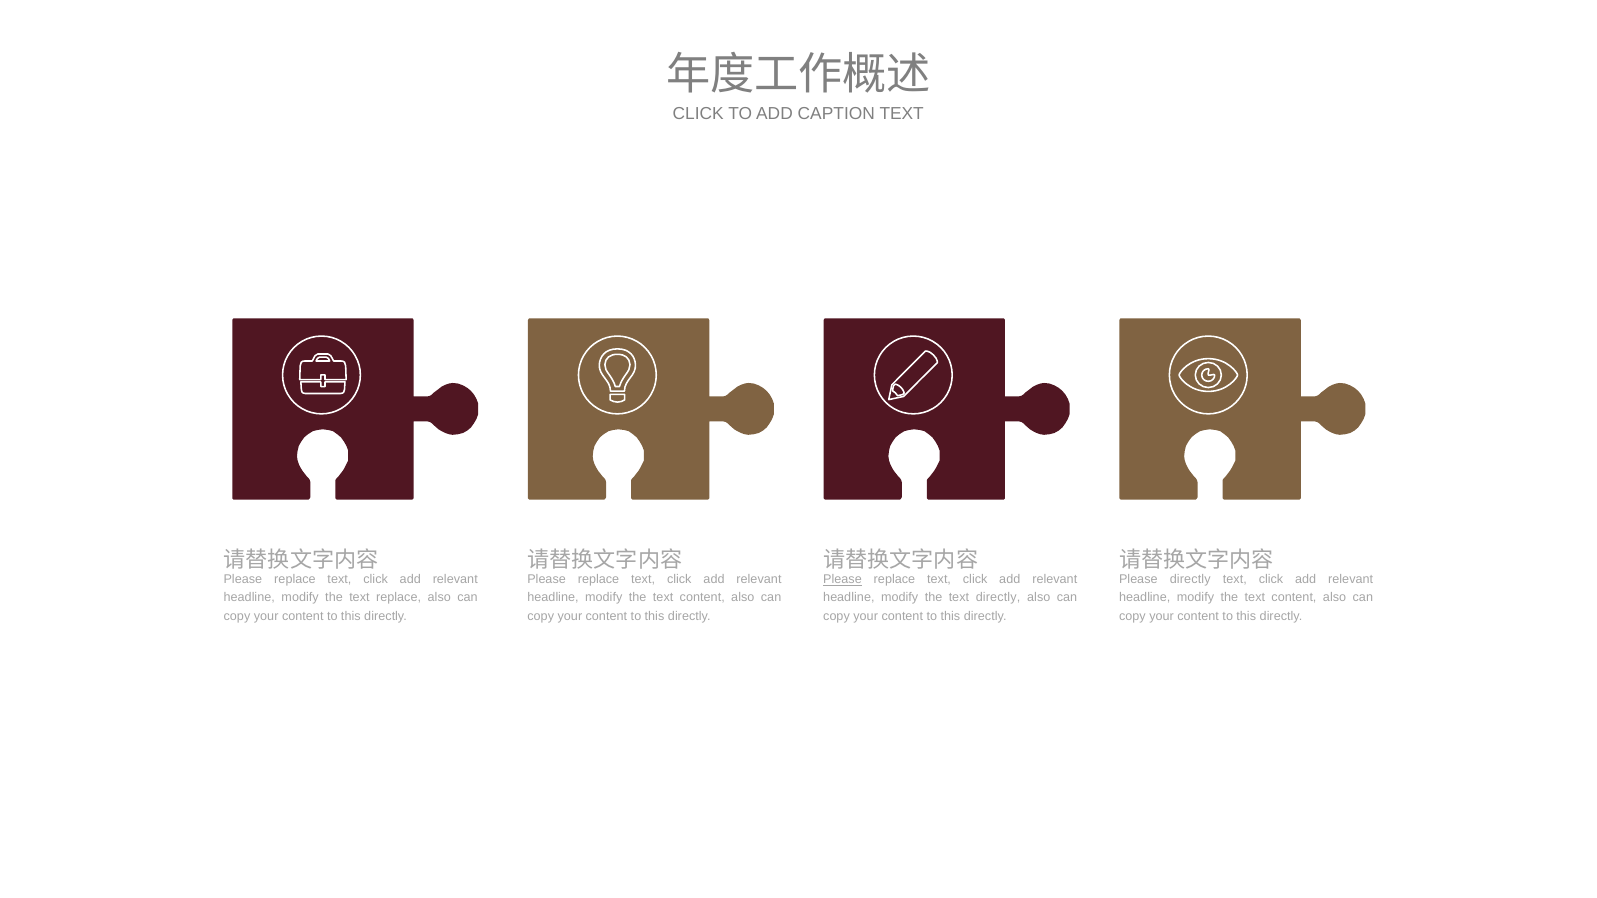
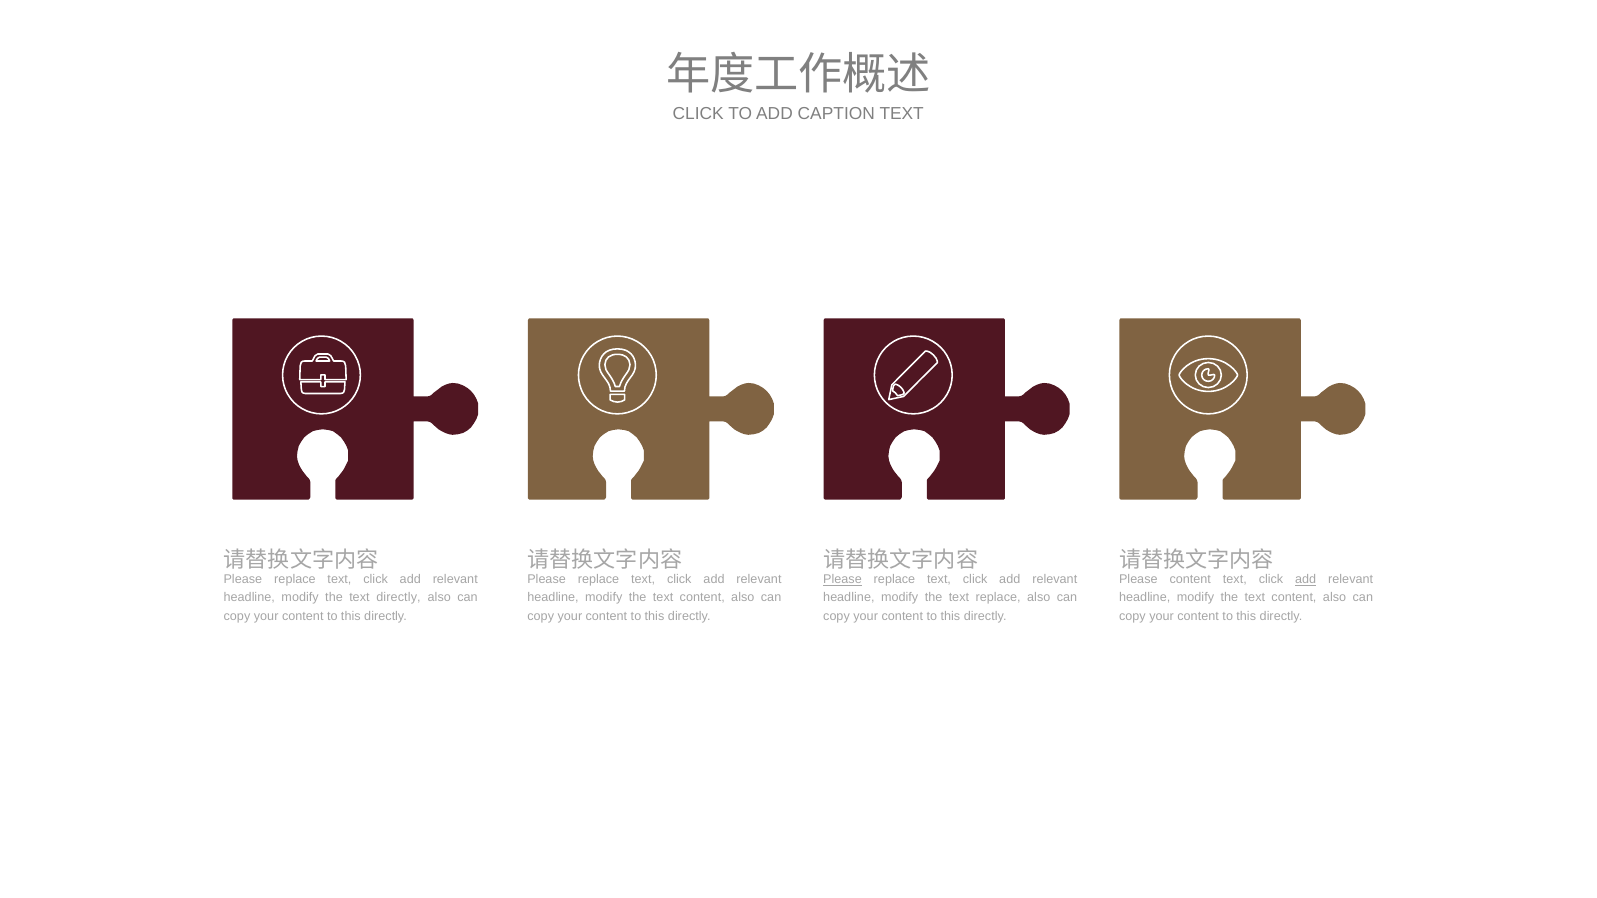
Please directly: directly -> content (1190, 580)
add underline: none -> present (1306, 580)
text replace: replace -> directly (398, 598)
text directly: directly -> replace (998, 598)
